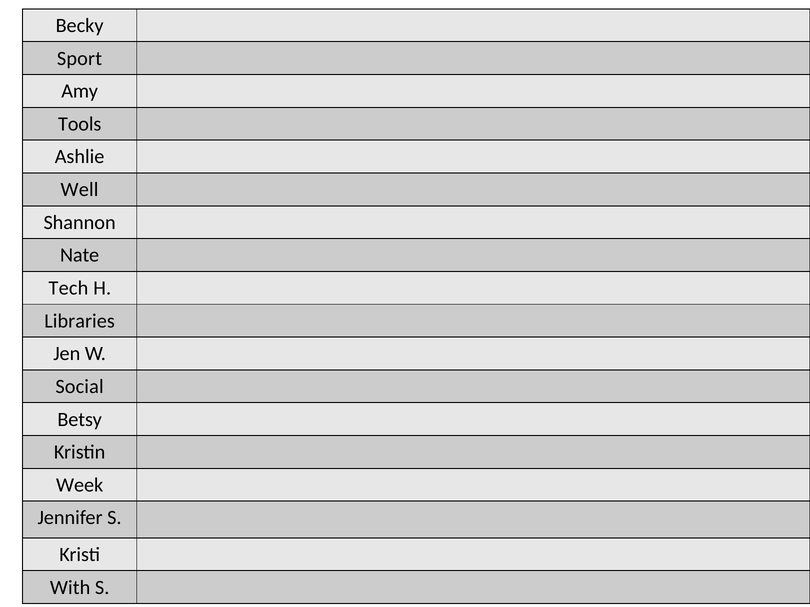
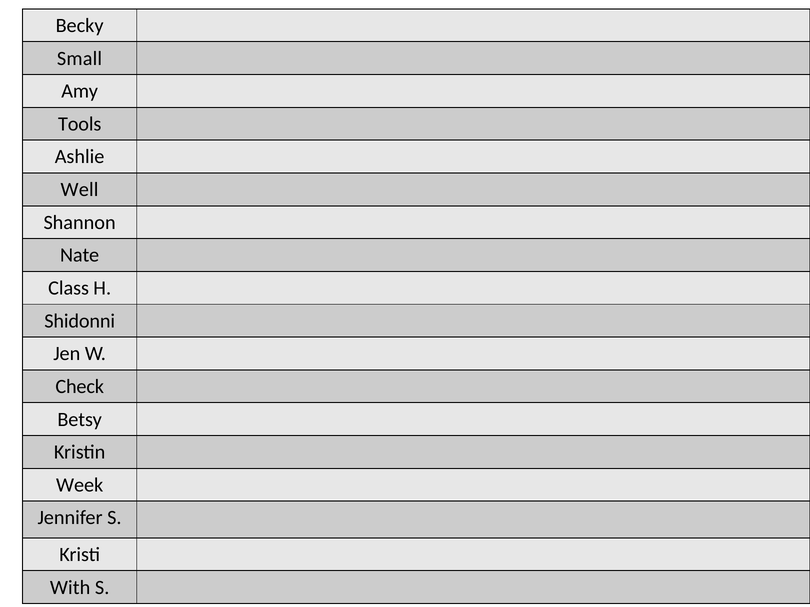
Sport: Sport -> Small (80, 58)
Tech: Tech -> Class (69, 288)
Libraries: Libraries -> Shidonni (80, 321)
Social: Social -> Check (80, 387)
